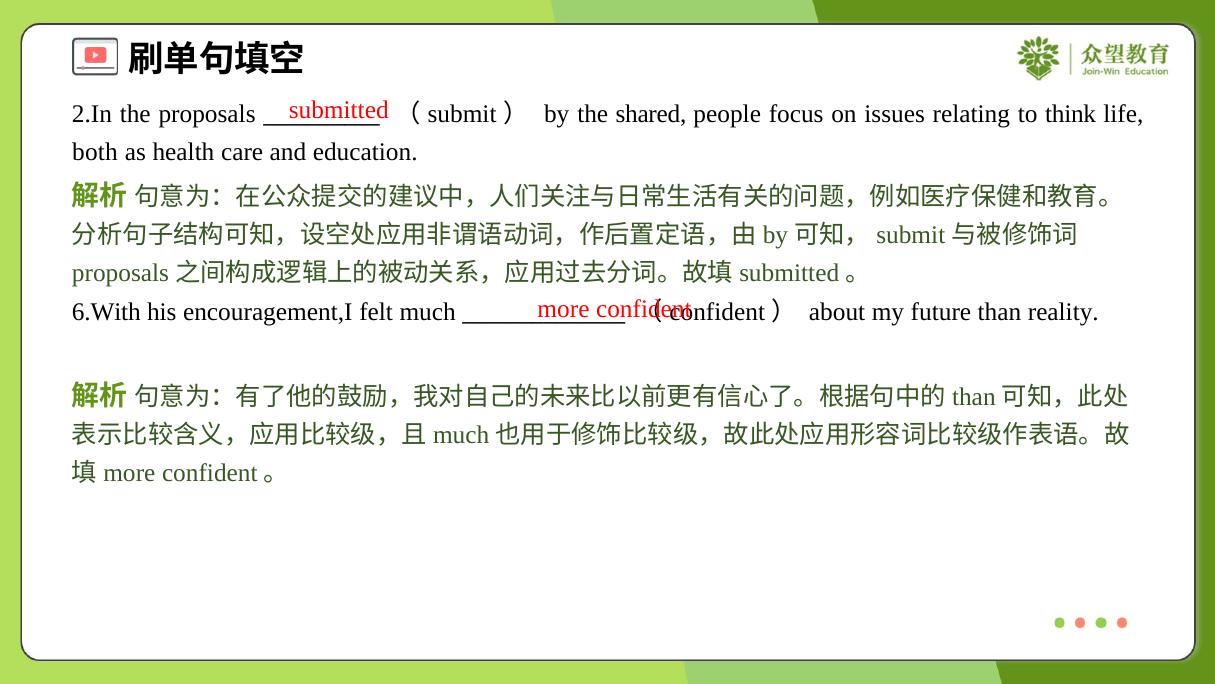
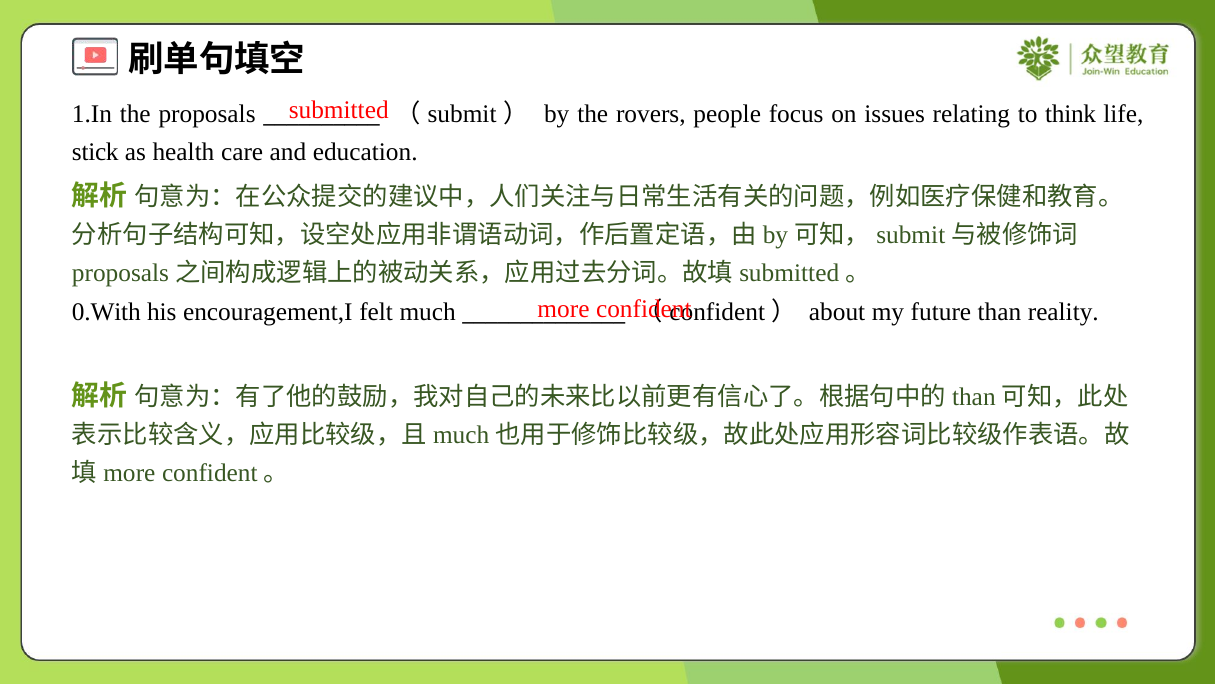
2.In: 2.In -> 1.In (92, 114)
shared: shared -> rovers (651, 114)
both: both -> stick (95, 152)
6.With: 6.With -> 0.With (106, 312)
